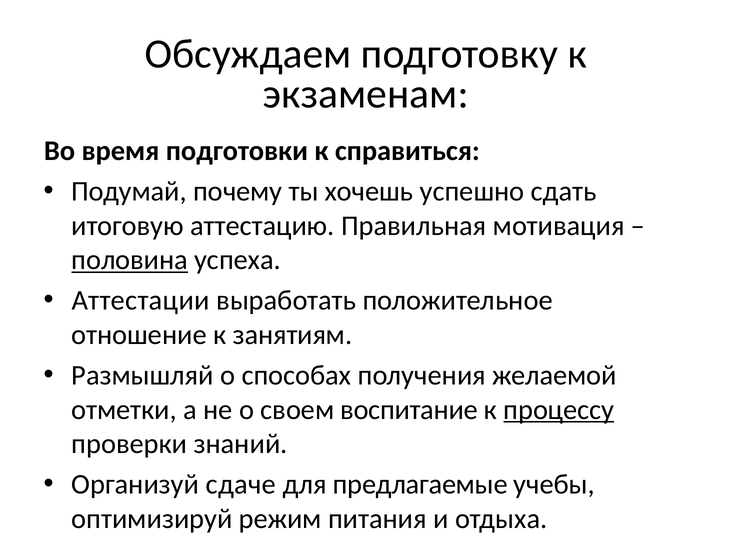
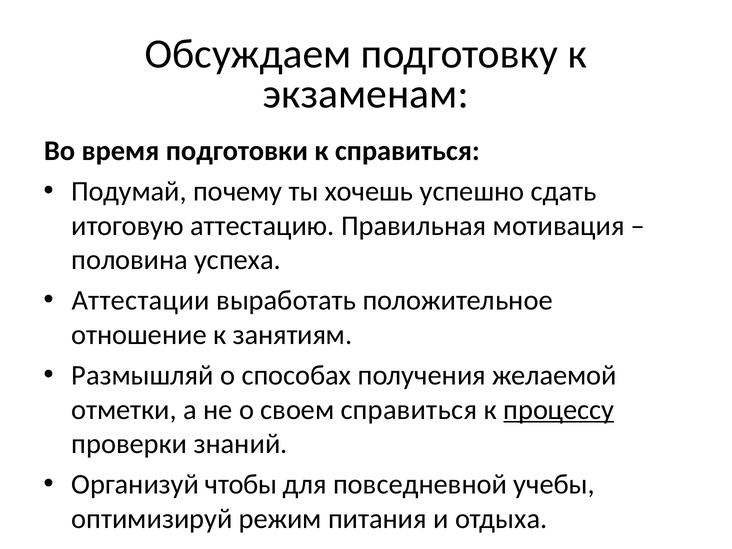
половина underline: present -> none (130, 260)
своем воспитание: воспитание -> справиться (409, 410)
сдаче: сдаче -> чтобы (241, 485)
предлагаемые: предлагаемые -> повседневной (420, 485)
